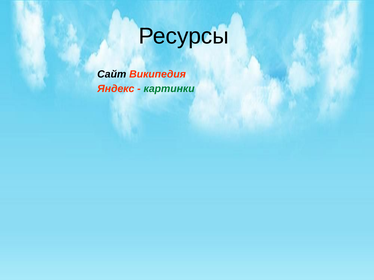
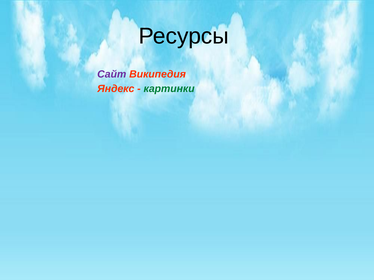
Сайт colour: black -> purple (112, 74)
